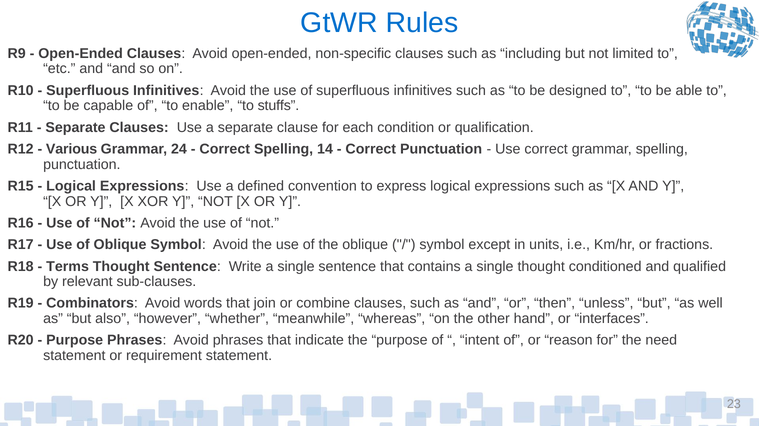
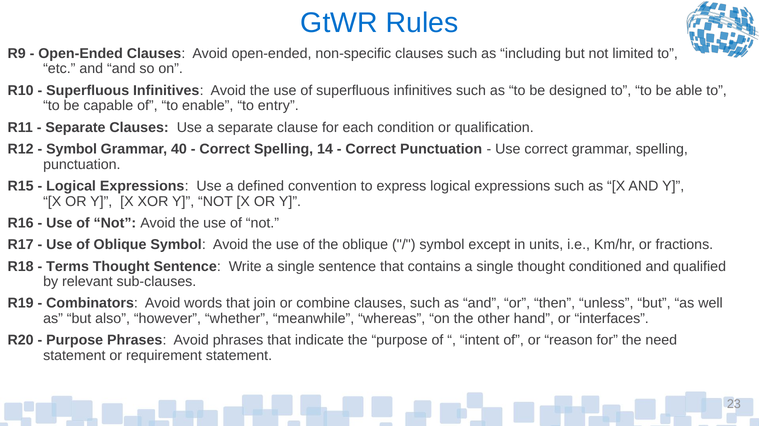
stuffs: stuffs -> entry (278, 106)
Various: Various -> Symbol (72, 149)
24: 24 -> 40 (179, 149)
